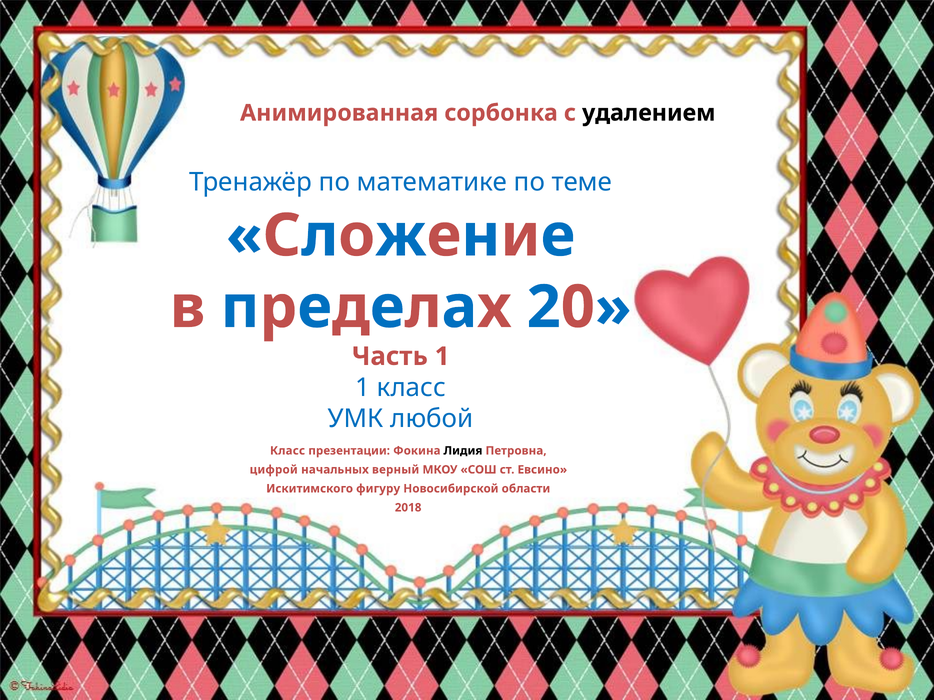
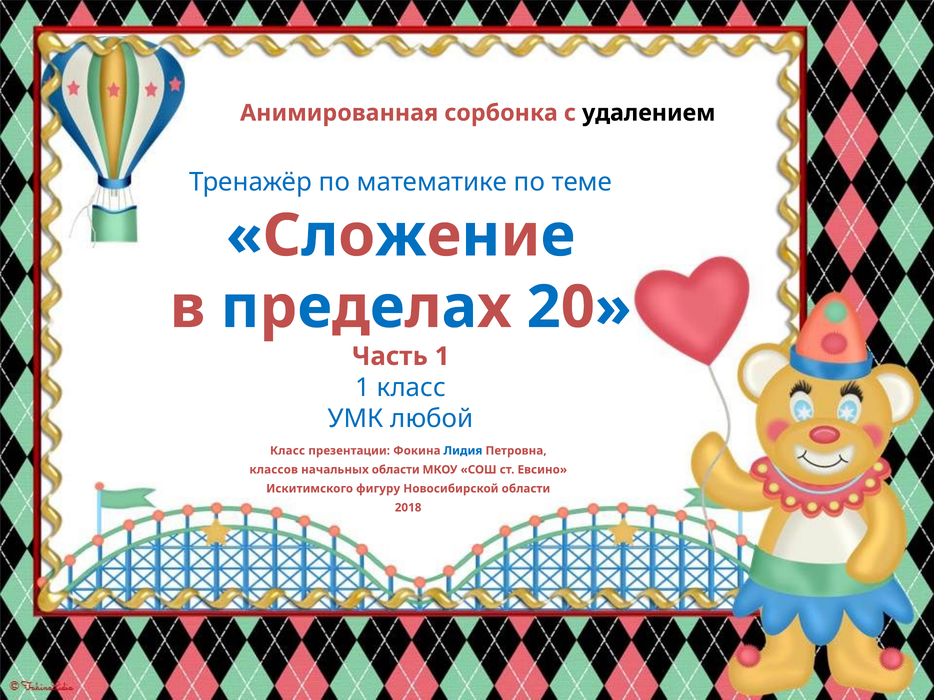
Лидия colour: black -> blue (463, 451)
цифрой: цифрой -> классов (274, 470)
начальных верный: верный -> области (396, 470)
